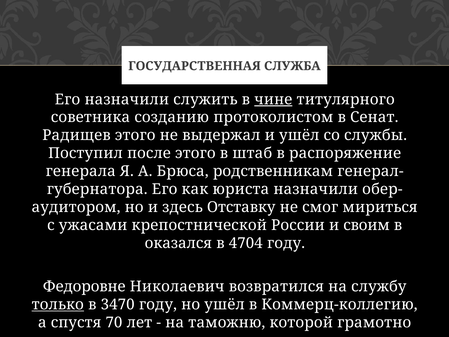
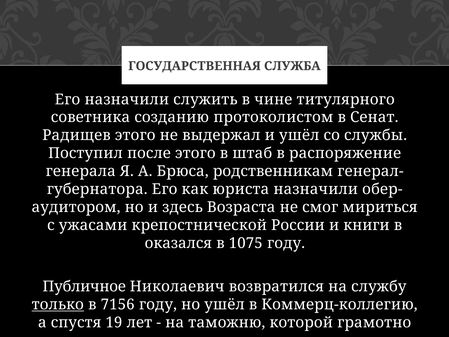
чине underline: present -> none (273, 99)
Отставку: Отставку -> Возраста (241, 207)
своим: своим -> книги (366, 225)
4704: 4704 -> 1075 (246, 243)
Федоровне: Федоровне -> Публичное (84, 286)
3470: 3470 -> 7156 (118, 304)
70: 70 -> 19 (114, 322)
